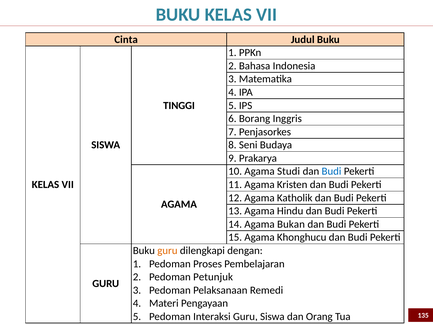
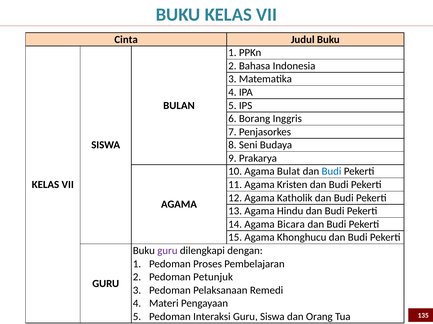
TINGGI: TINGGI -> BULAN (179, 106)
Studi: Studi -> Bulat (289, 172)
Bukan: Bukan -> Bicara (291, 225)
guru colour: orange -> purple (167, 251)
